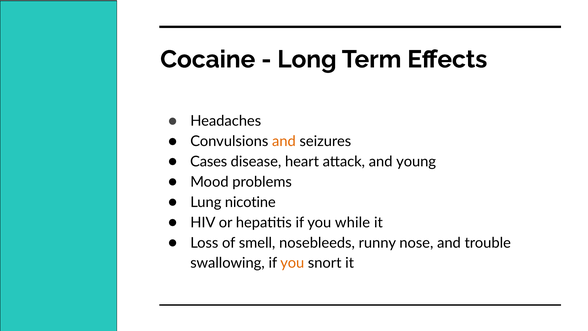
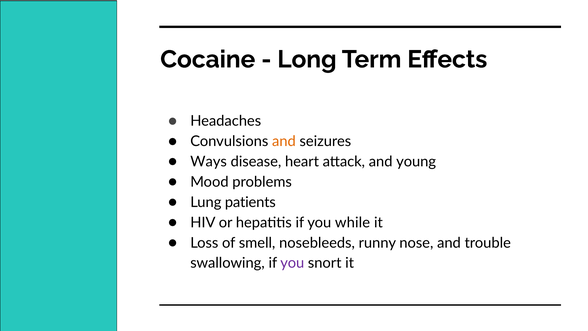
Cases: Cases -> Ways (209, 162)
nicotine: nicotine -> patients (250, 202)
you colour: orange -> purple (292, 263)
